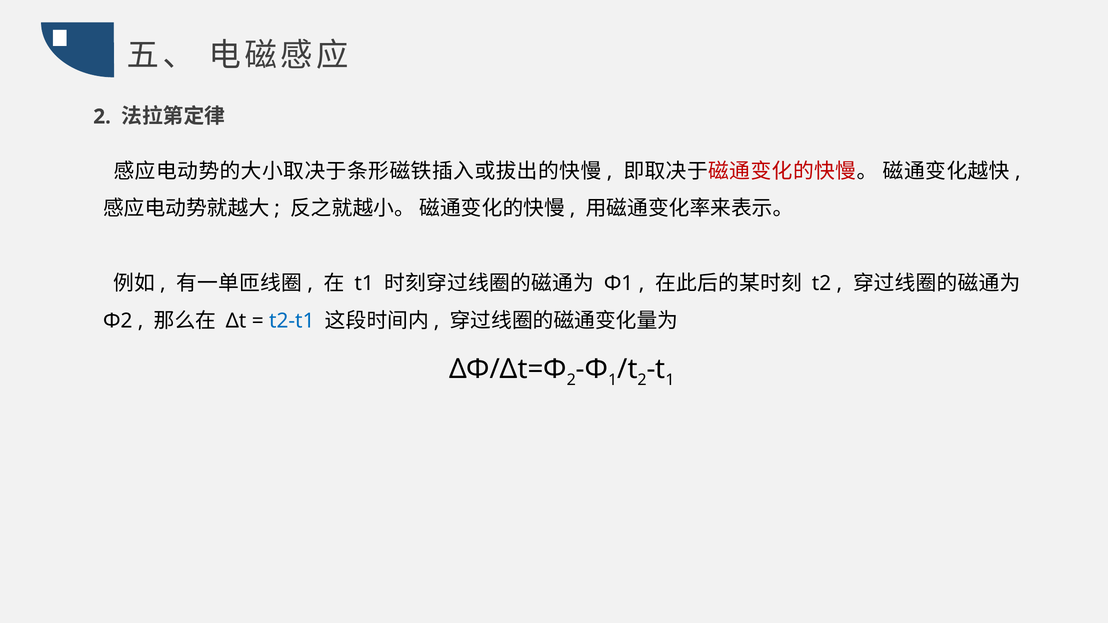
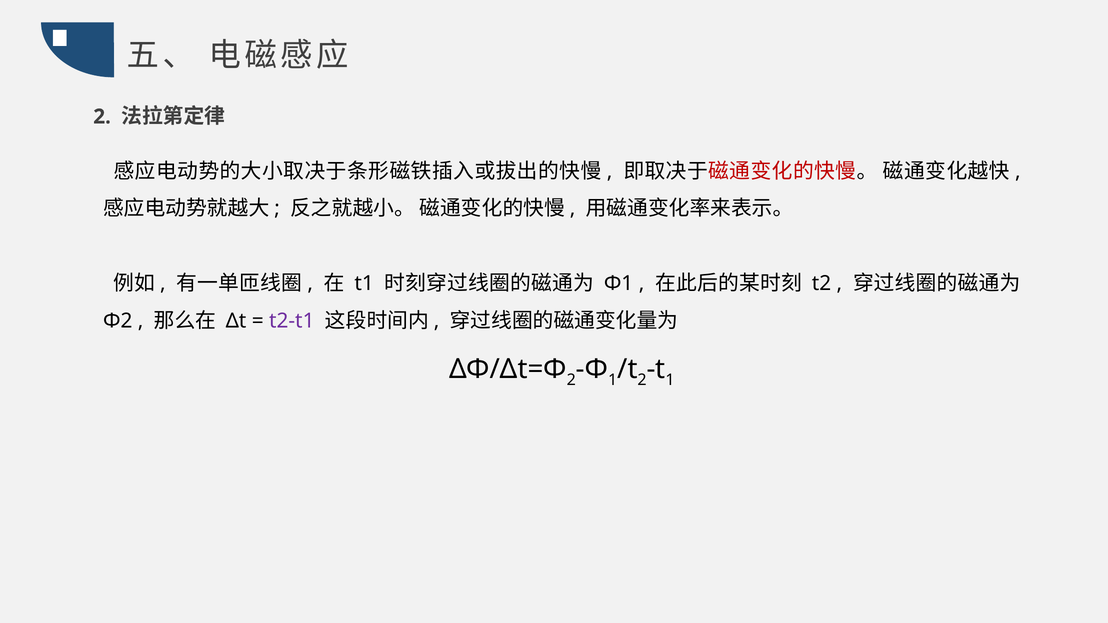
t2-t1 colour: blue -> purple (292, 321)
